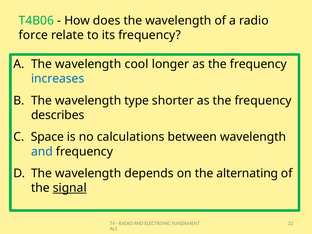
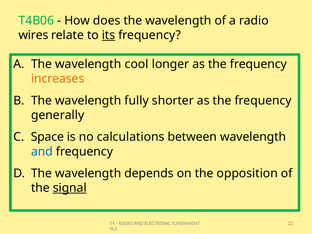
force: force -> wires (33, 35)
its underline: none -> present (108, 35)
increases colour: blue -> orange (58, 79)
type: type -> fully (137, 101)
describes: describes -> generally (58, 115)
alternating: alternating -> opposition (247, 173)
